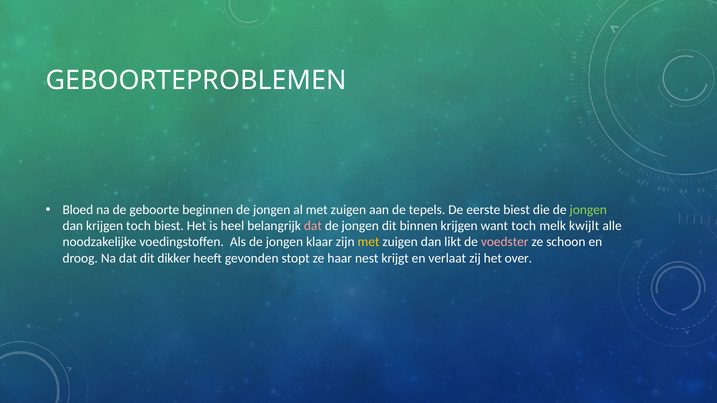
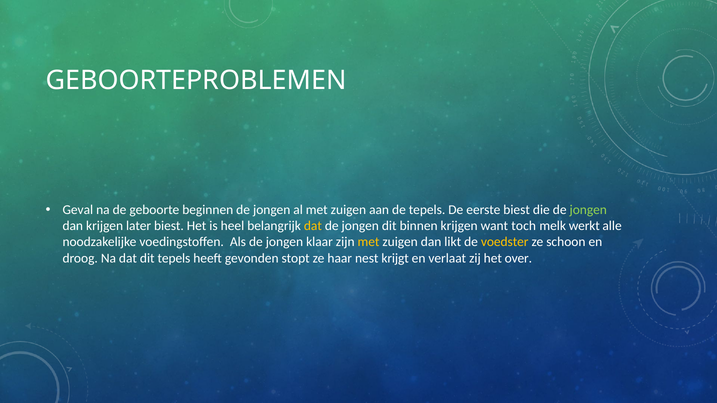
Bloed: Bloed -> Geval (78, 210)
krijgen toch: toch -> later (139, 226)
dat colour: pink -> yellow (313, 226)
kwijlt: kwijlt -> werkt (584, 226)
voedster colour: pink -> yellow (505, 242)
dit dikker: dikker -> tepels (174, 258)
